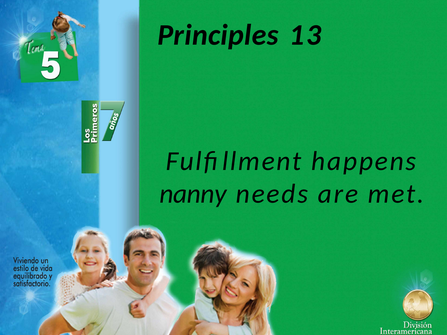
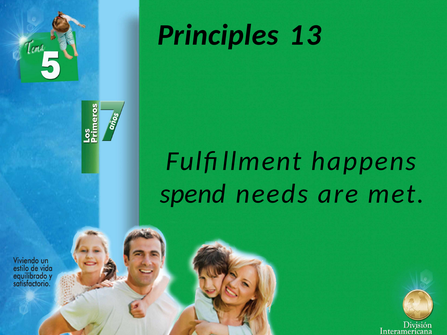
nanny: nanny -> spend (193, 194)
